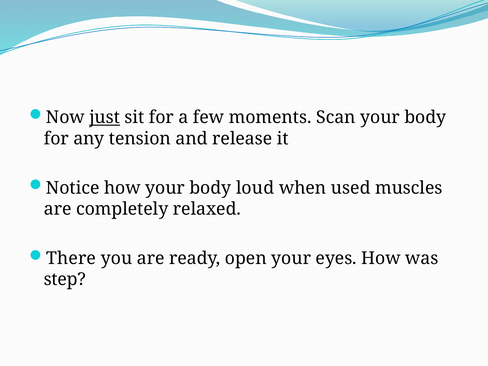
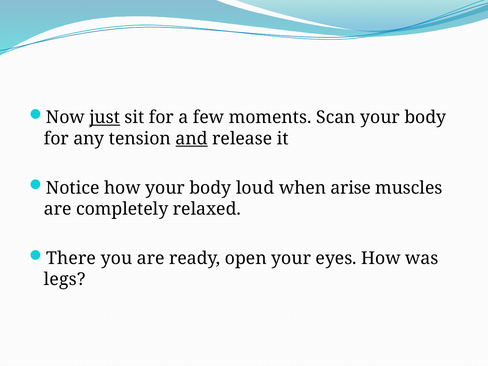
and underline: none -> present (192, 139)
used: used -> arise (351, 188)
step: step -> legs (65, 279)
